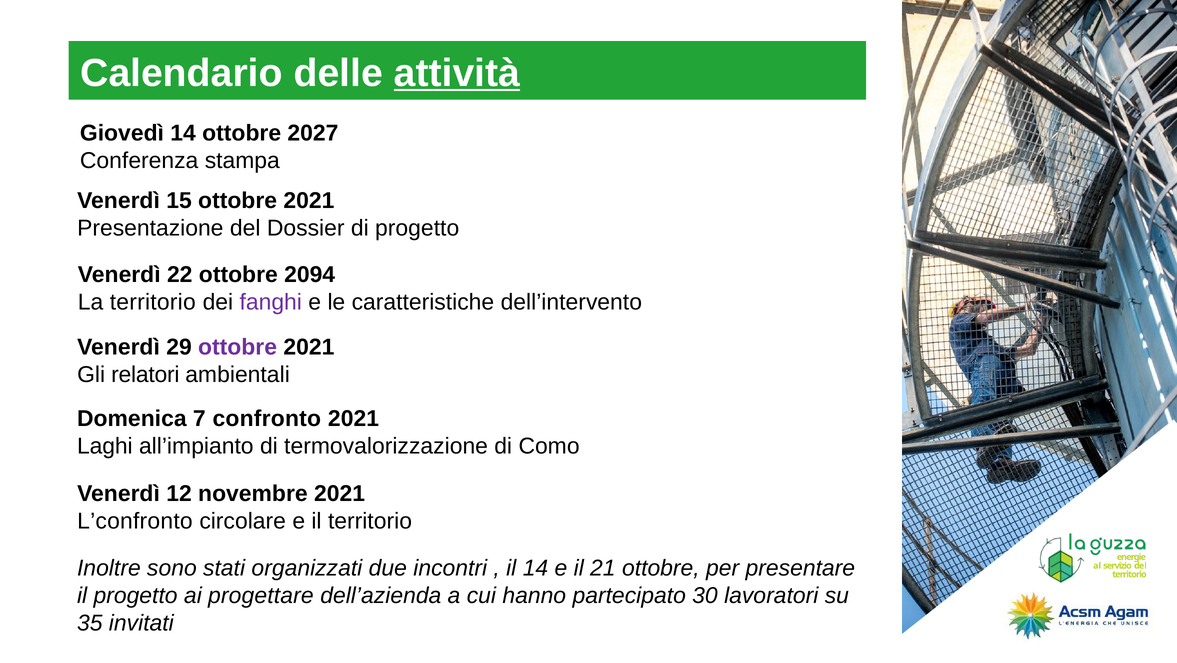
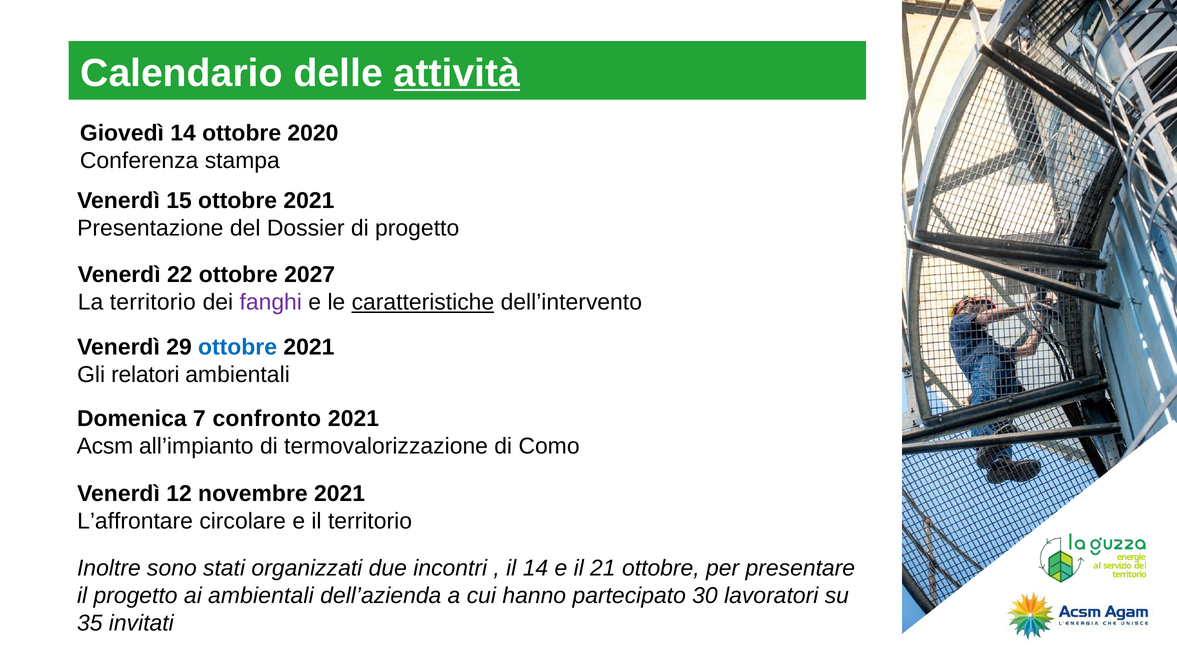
2027: 2027 -> 2020 (313, 133)
2094: 2094 -> 2027 (310, 275)
caratteristiche underline: none -> present (423, 302)
ottobre colour: purple -> blue (238, 347)
Laghi: Laghi -> Acsm (105, 446)
L’confronto: L’confronto -> L’affrontare (135, 521)
ai progettare: progettare -> ambientali (261, 595)
